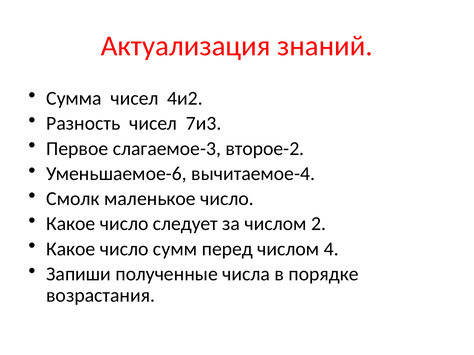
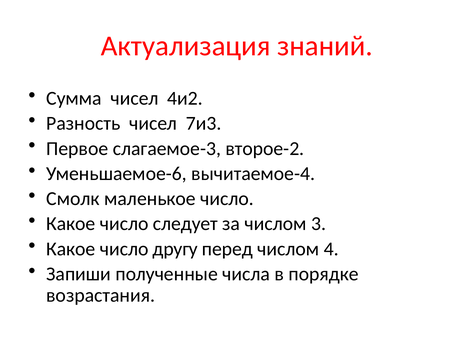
2: 2 -> 3 (319, 224)
сумм: сумм -> другу (175, 249)
